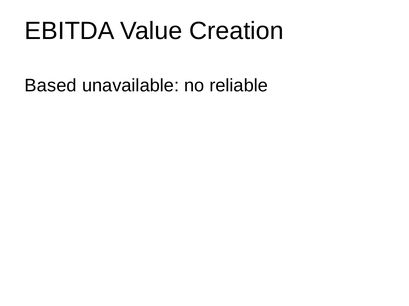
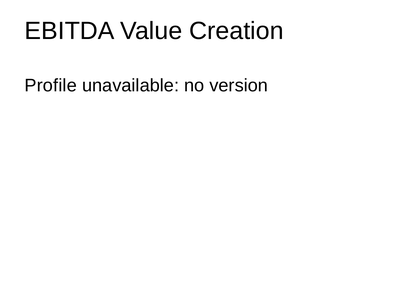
Based: Based -> Profile (51, 86)
reliable: reliable -> version (239, 86)
